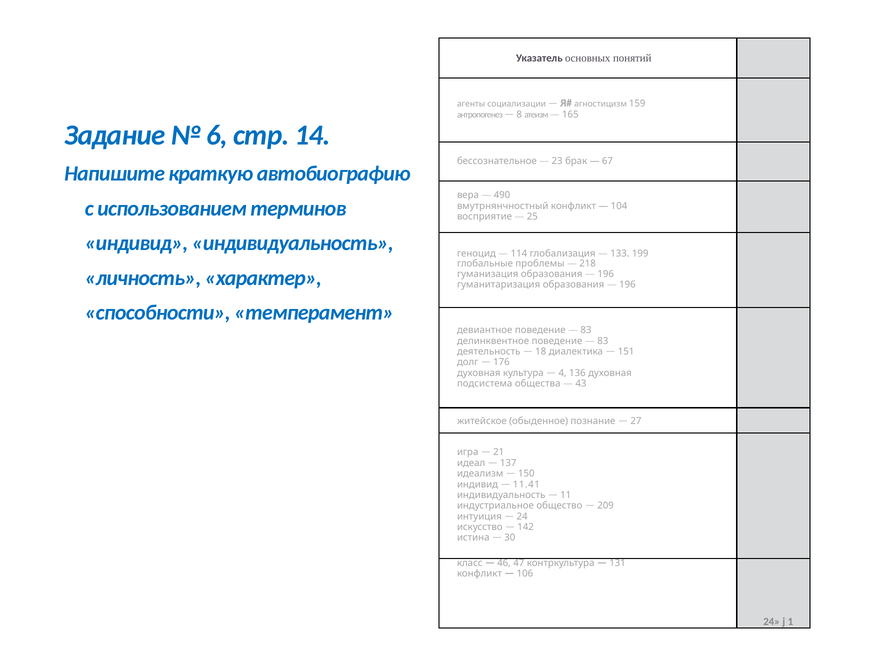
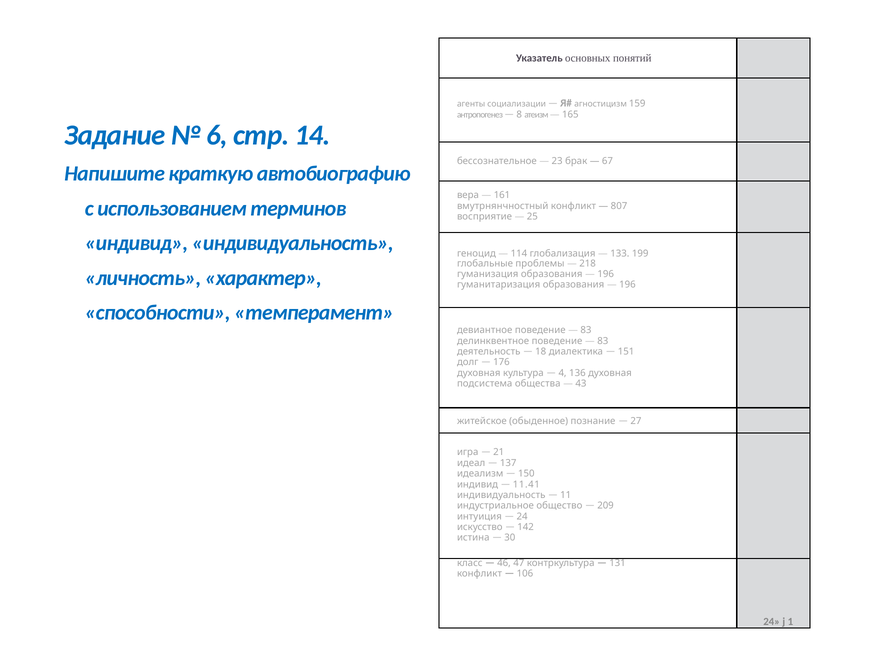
490: 490 -> 161 (502, 195)
104: 104 -> 807 (619, 206)
